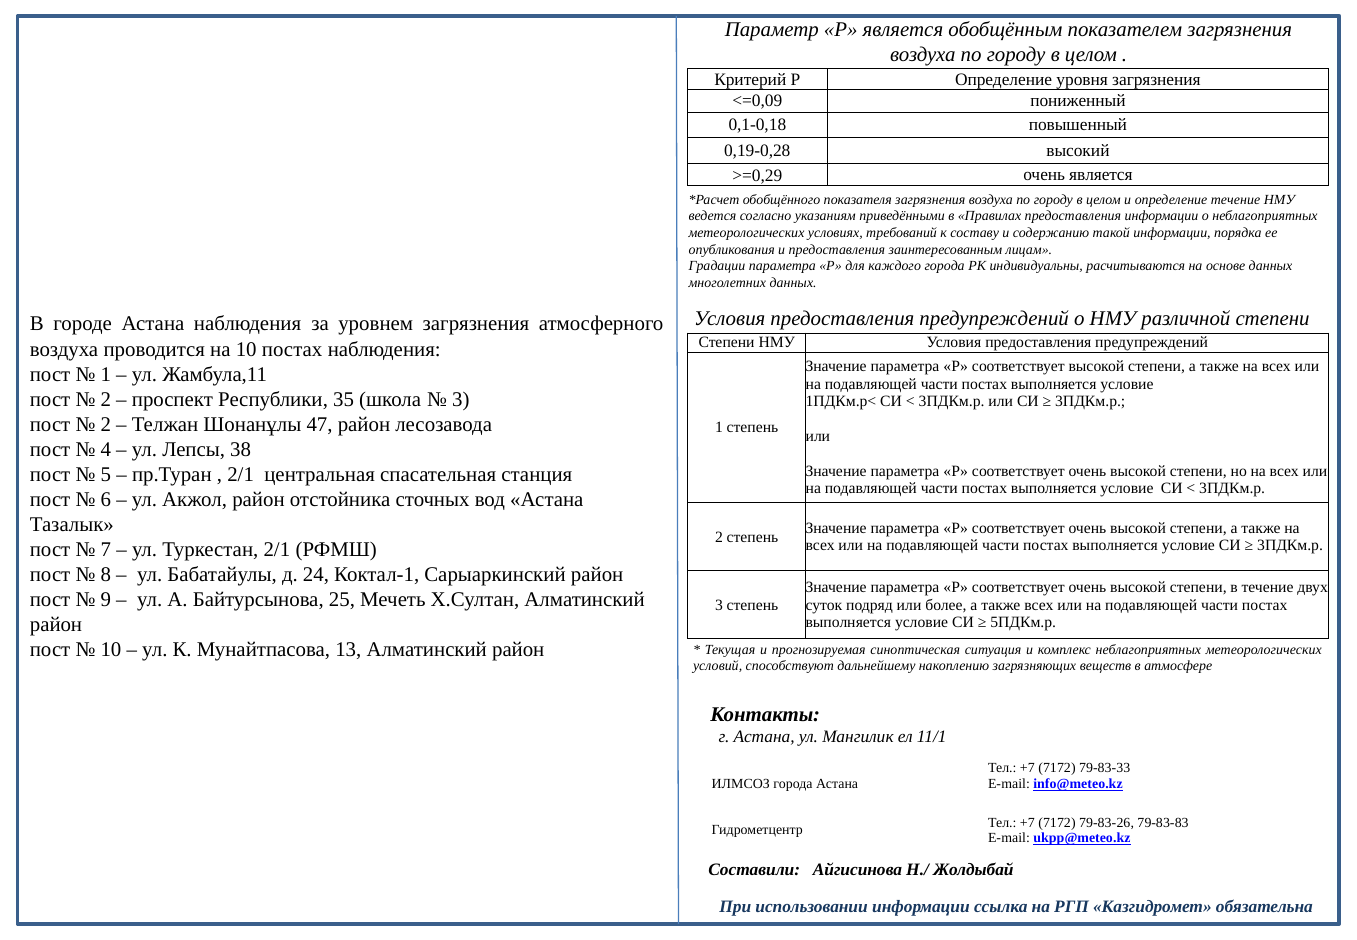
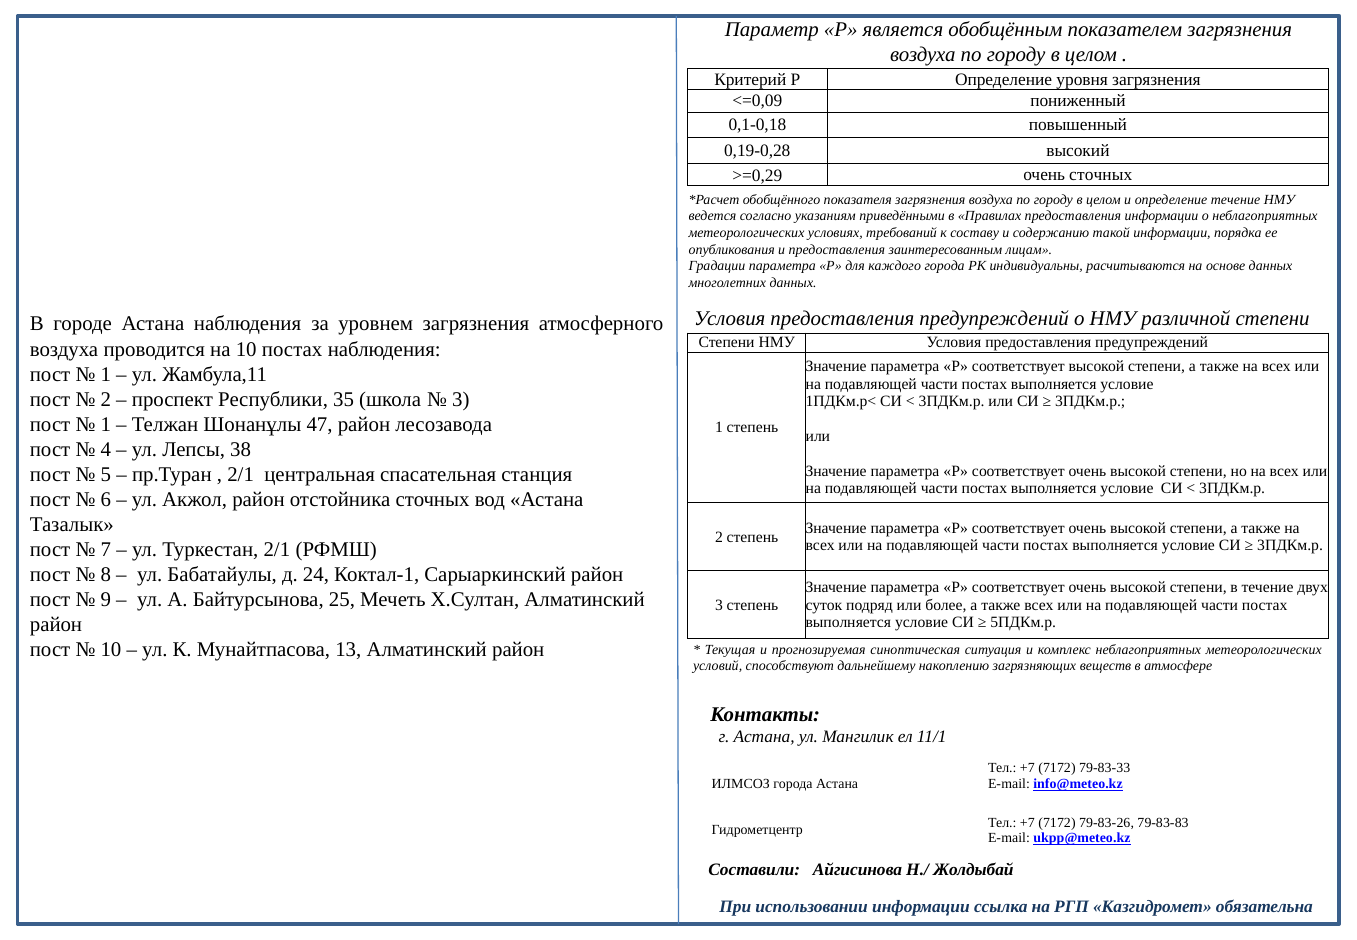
очень является: является -> сточных (1101, 175)
2: 2 -> 1 (106, 424)
